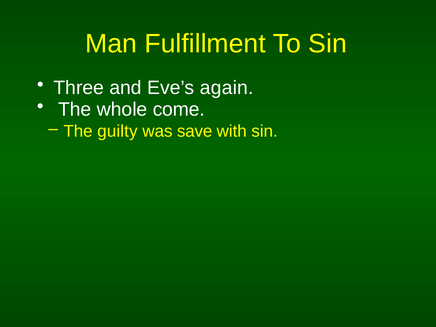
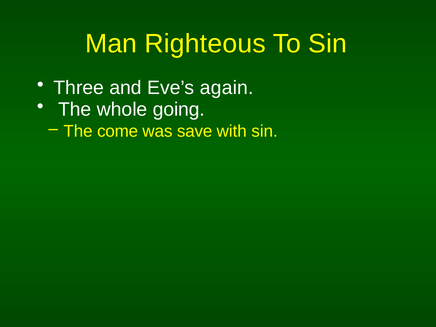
Fulfillment: Fulfillment -> Righteous (205, 44)
come: come -> going (179, 110)
guilty: guilty -> come (118, 131)
